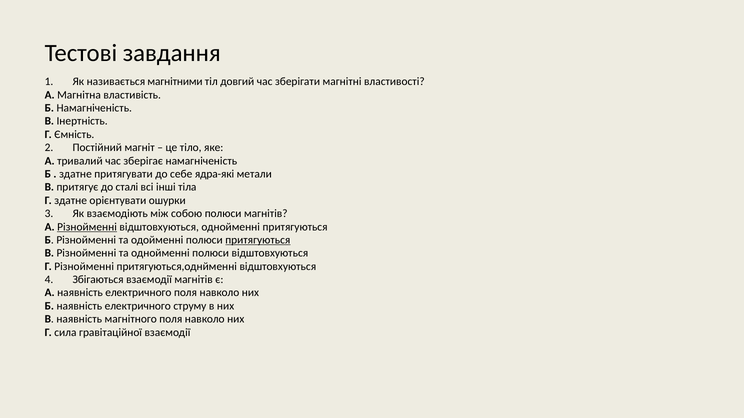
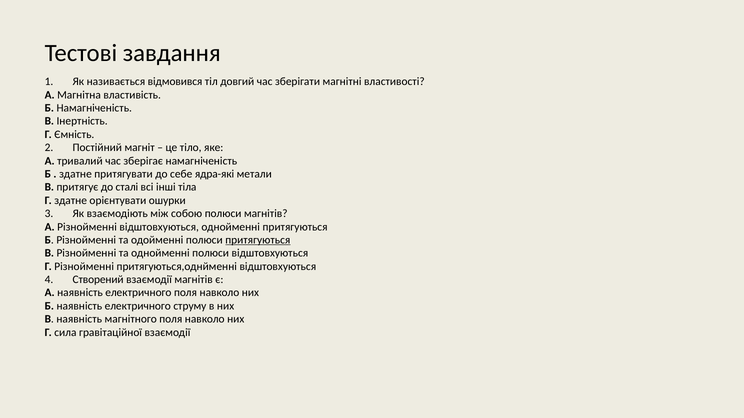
магнітними: магнітними -> відмовився (175, 82)
Різнойменні underline: present -> none (87, 227)
Збігаються: Збігаються -> Створений (98, 280)
